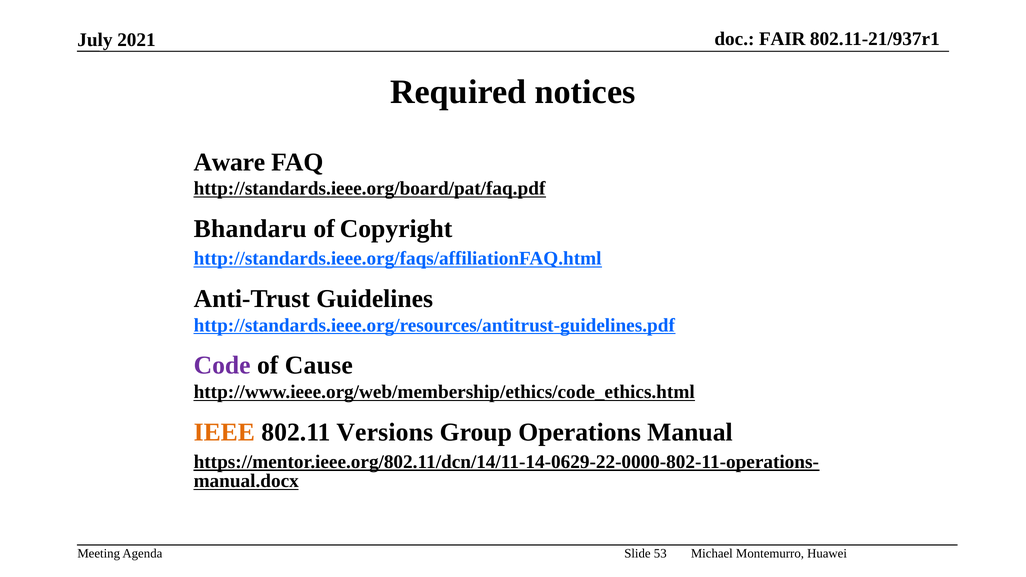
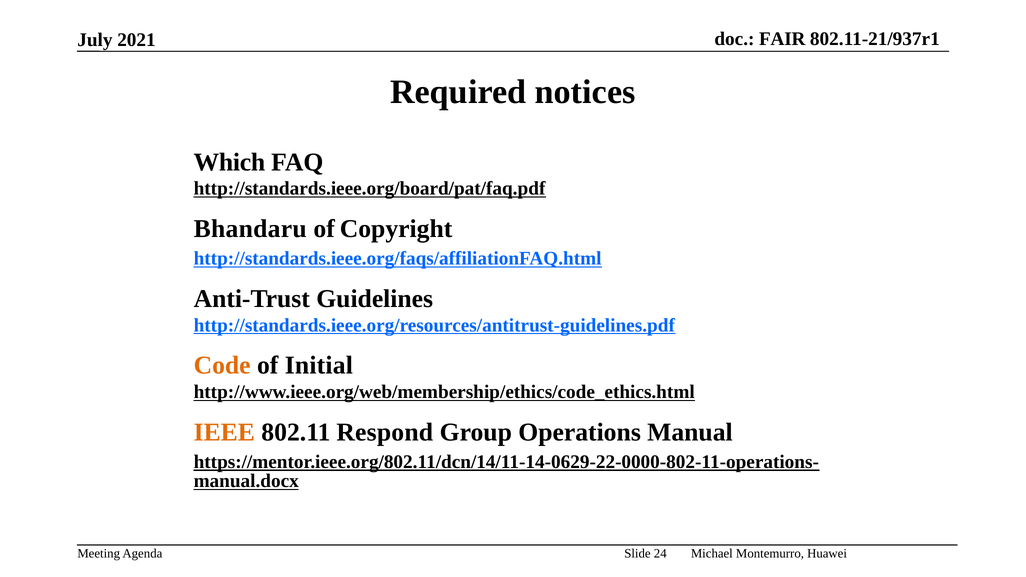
Aware: Aware -> Which (229, 162)
Code colour: purple -> orange (222, 365)
Cause: Cause -> Initial (319, 365)
Versions: Versions -> Respond (385, 432)
53: 53 -> 24 (660, 554)
